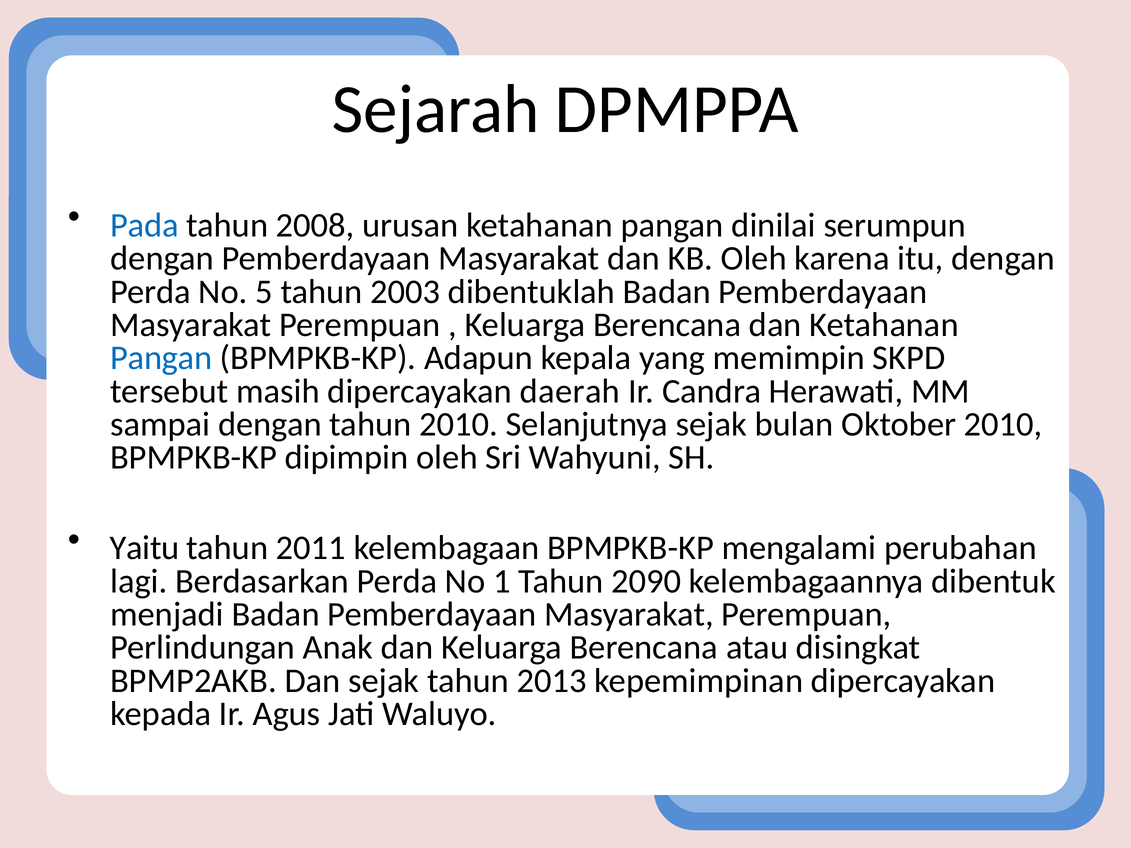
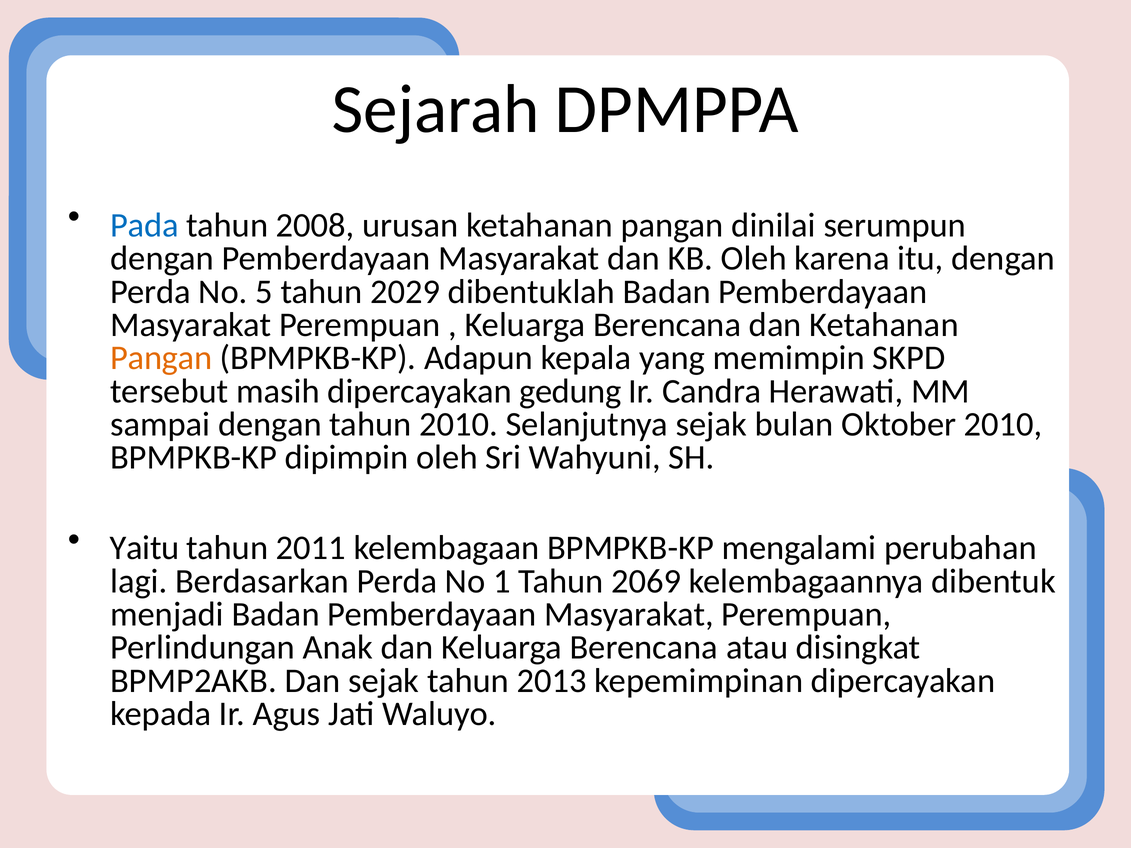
2003: 2003 -> 2029 (405, 292)
Pangan colour: blue -> orange (161, 358)
daerah: daerah -> gedung (570, 391)
2090: 2090 -> 2069 (646, 581)
